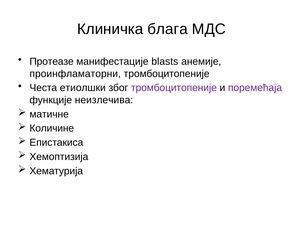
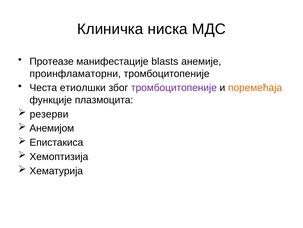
блага: блага -> ниска (168, 29)
поремећаја colour: purple -> orange (255, 88)
неизлечива: неизлечива -> плазмоцита (104, 100)
матичне: матичне -> резeрви (49, 114)
Количине: Количине -> Анемијом (52, 128)
